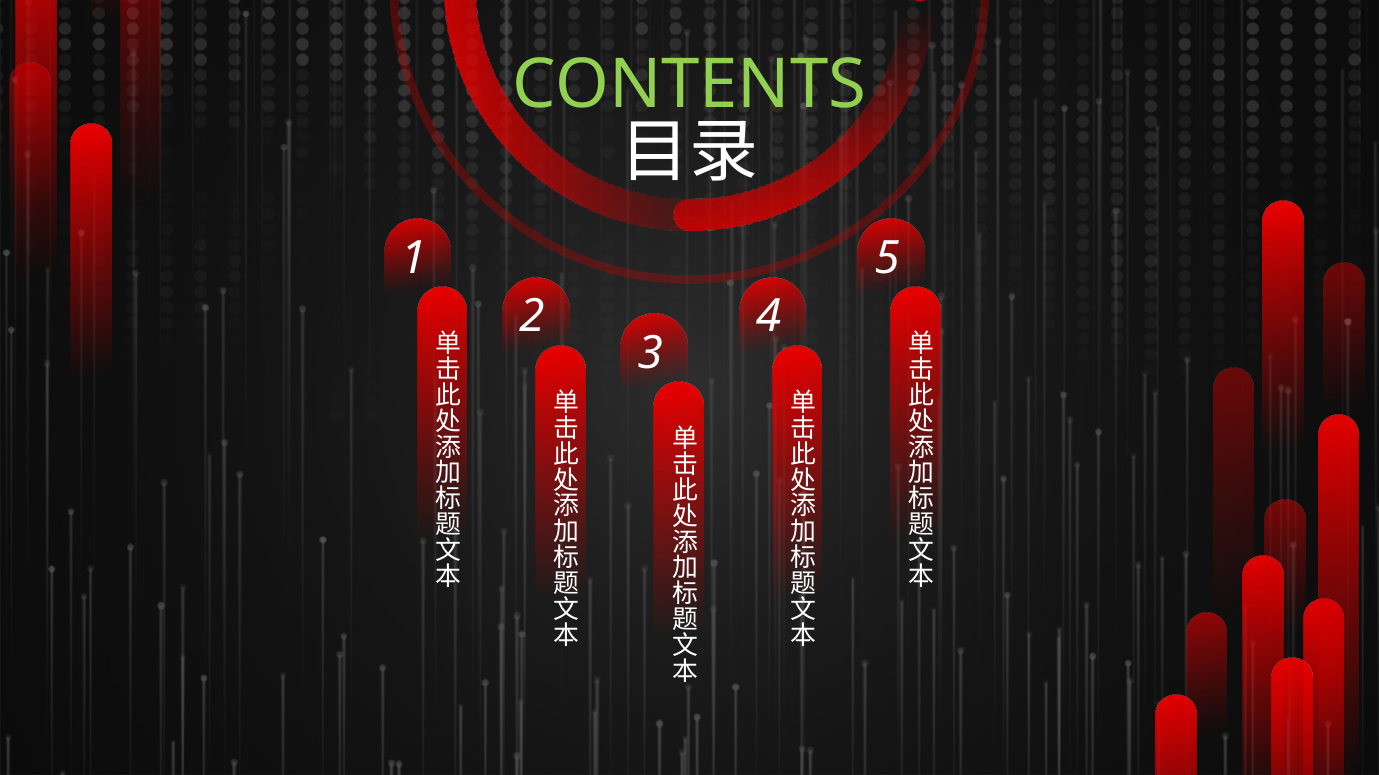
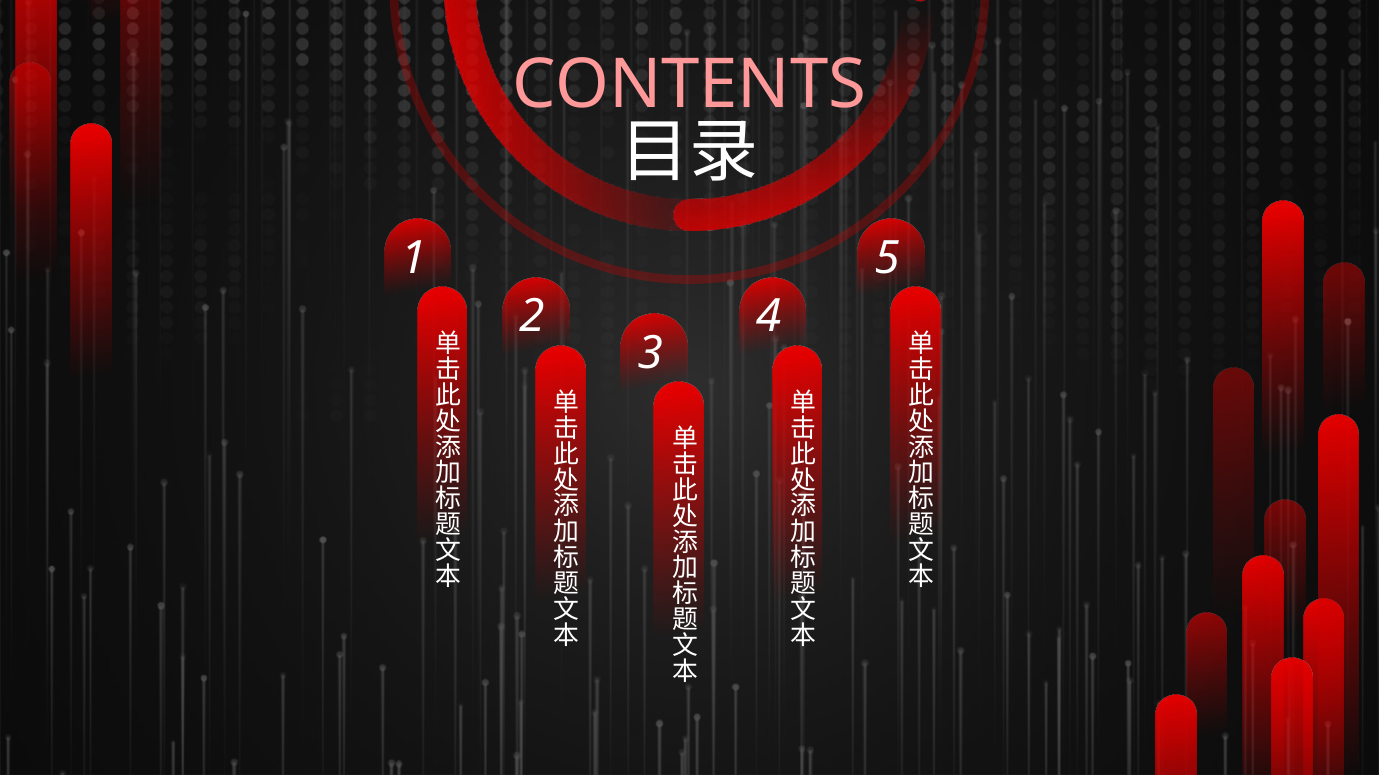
CONTENTS colour: light green -> pink (689, 85)
